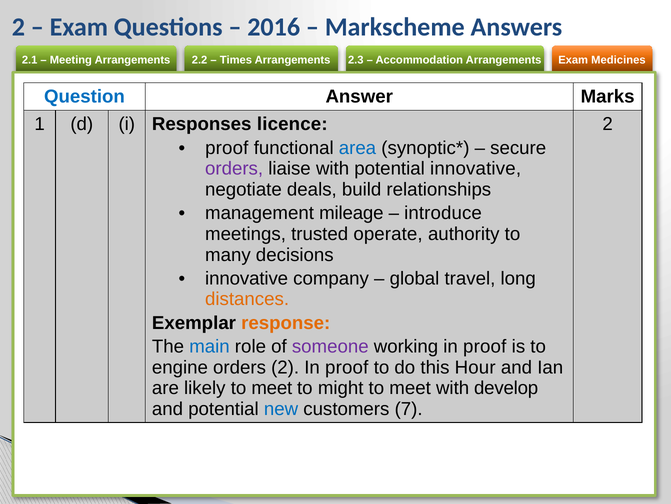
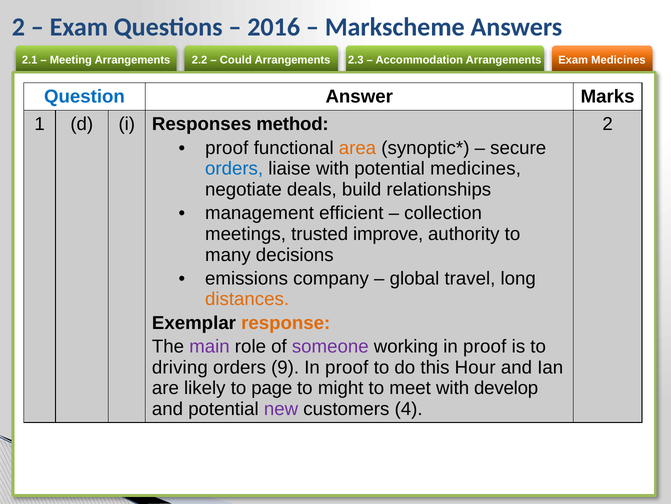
Times: Times -> Could (236, 60)
licence: licence -> method (292, 124)
area colour: blue -> orange (357, 148)
orders colour: purple -> blue (234, 169)
potential innovative: innovative -> medicines (476, 169)
mileage: mileage -> efficient (351, 213)
introduce: introduce -> collection (443, 213)
operate: operate -> improve (388, 234)
innovative: innovative -> emissions (247, 278)
main colour: blue -> purple (209, 346)
engine: engine -> driving (180, 367)
orders 2: 2 -> 9 (285, 367)
likely to meet: meet -> page (272, 388)
new colour: blue -> purple (281, 408)
7: 7 -> 4 (409, 408)
